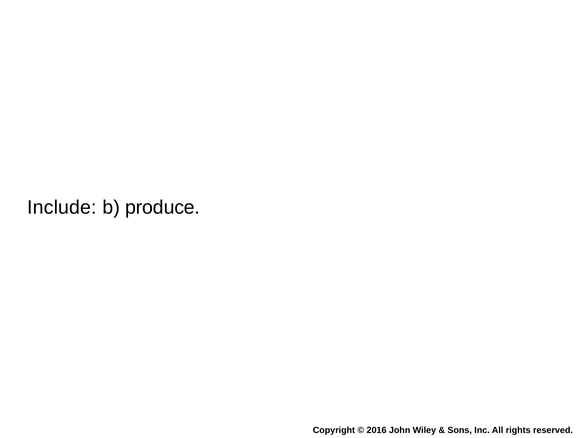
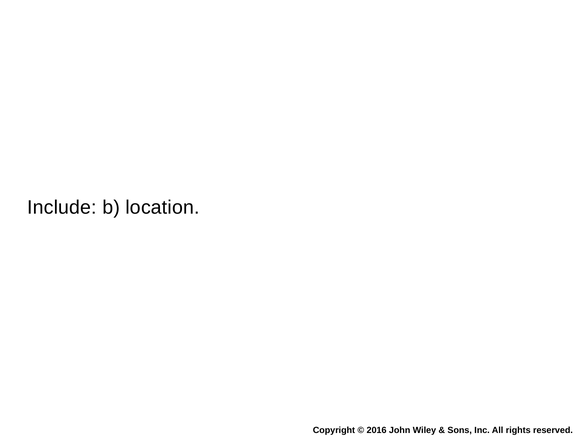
produce: produce -> location (162, 207)
